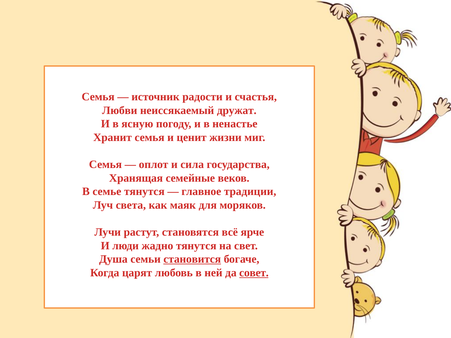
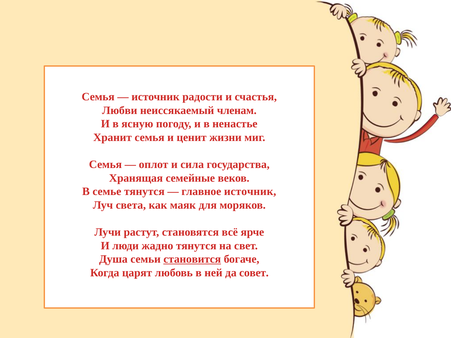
дружат: дружат -> членам (237, 111)
главное традиции: традиции -> источник (250, 192)
совет underline: present -> none (254, 273)
